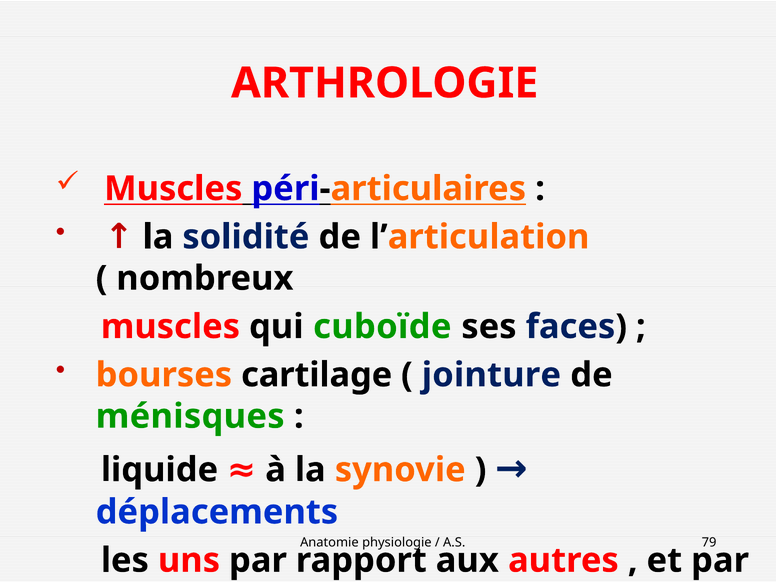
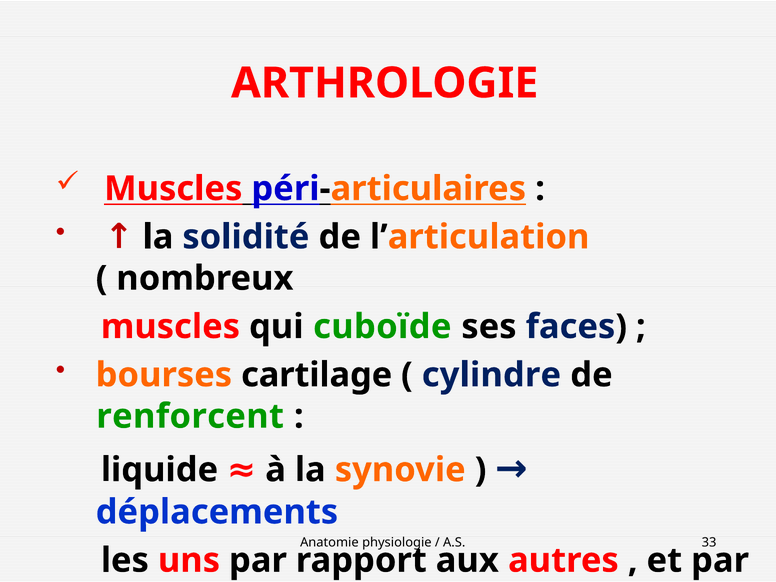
jointure: jointure -> cylindre (491, 375)
ménisques: ménisques -> renforcent (190, 416)
79: 79 -> 33 (709, 543)
